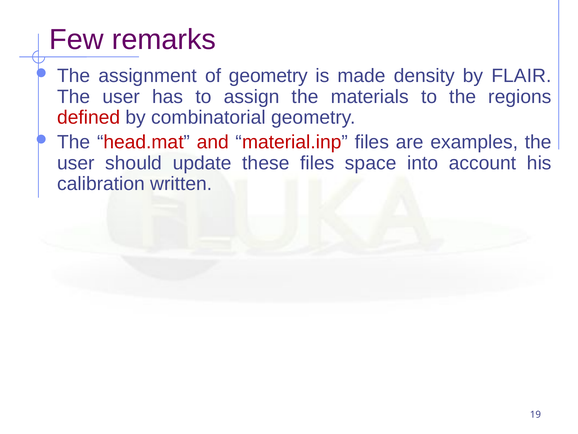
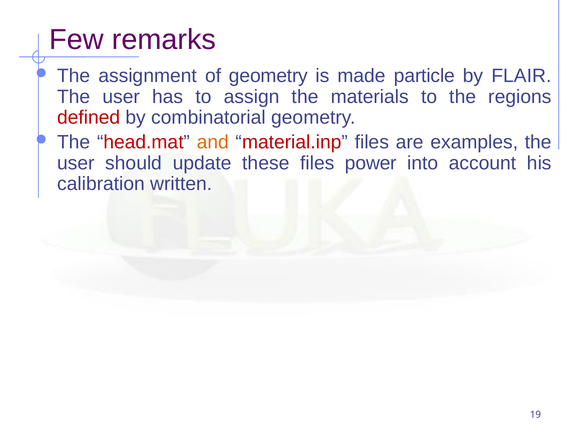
density: density -> particle (424, 76)
and colour: red -> orange (213, 142)
space: space -> power (371, 163)
